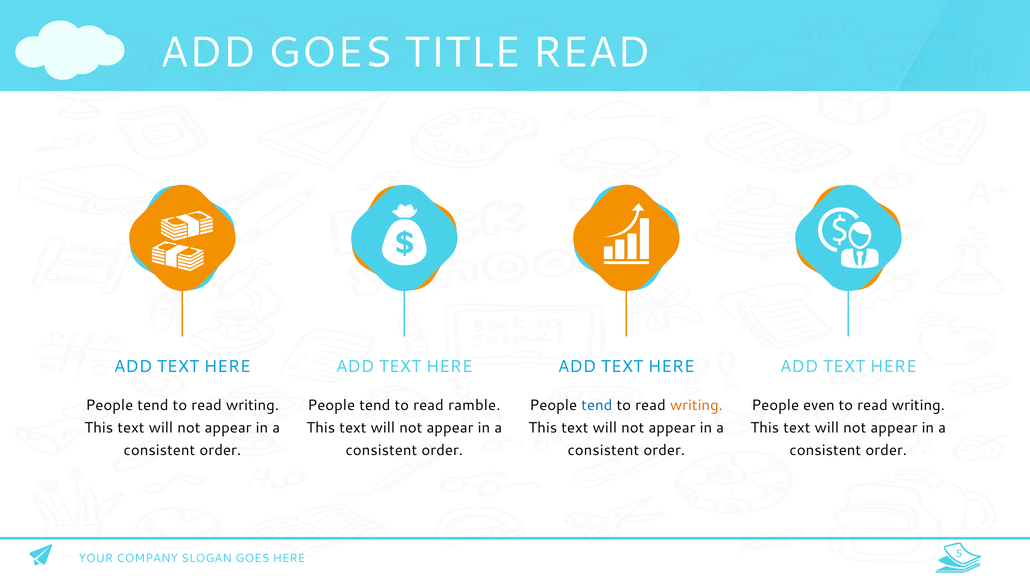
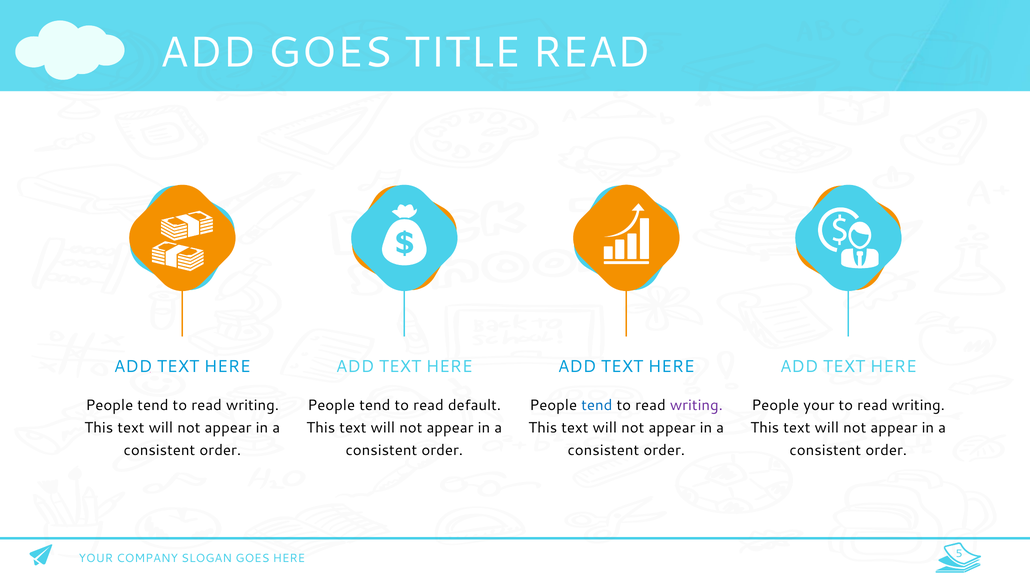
ramble: ramble -> default (474, 406)
writing colour: orange -> purple (696, 406)
People even: even -> your (819, 406)
